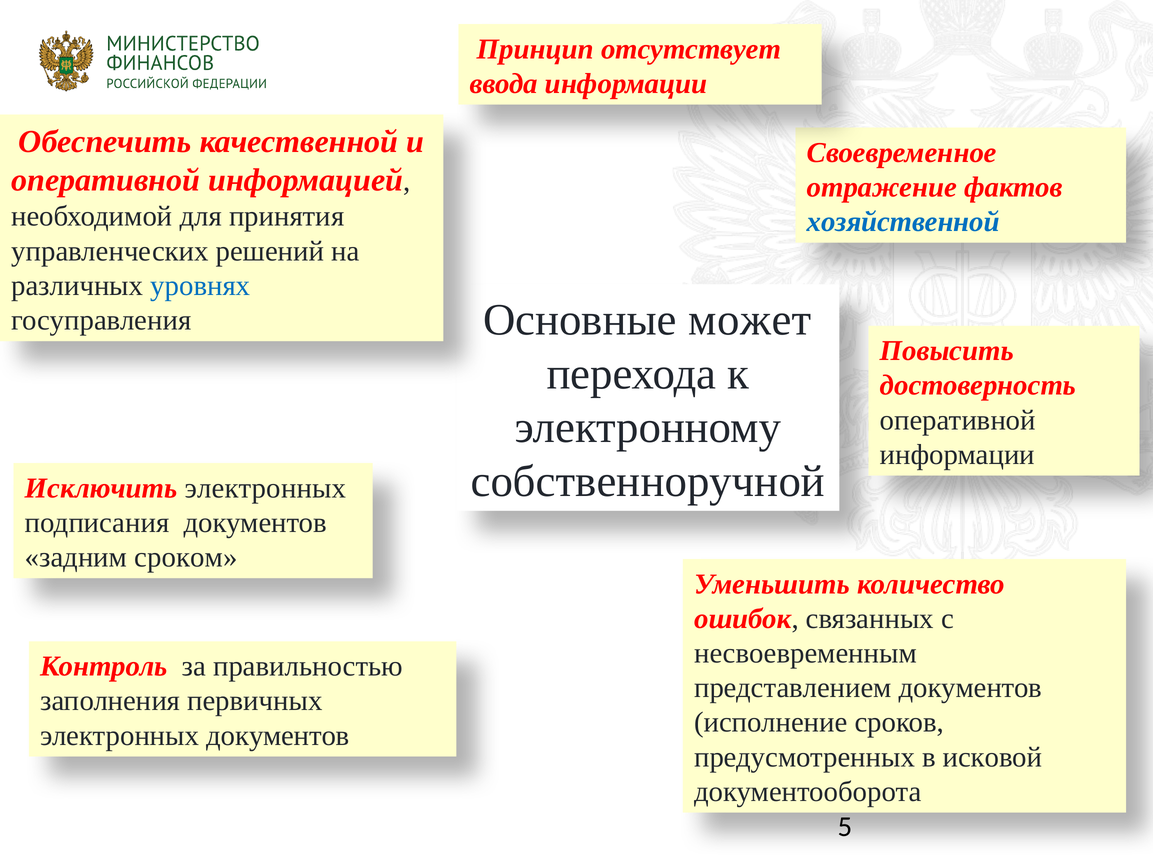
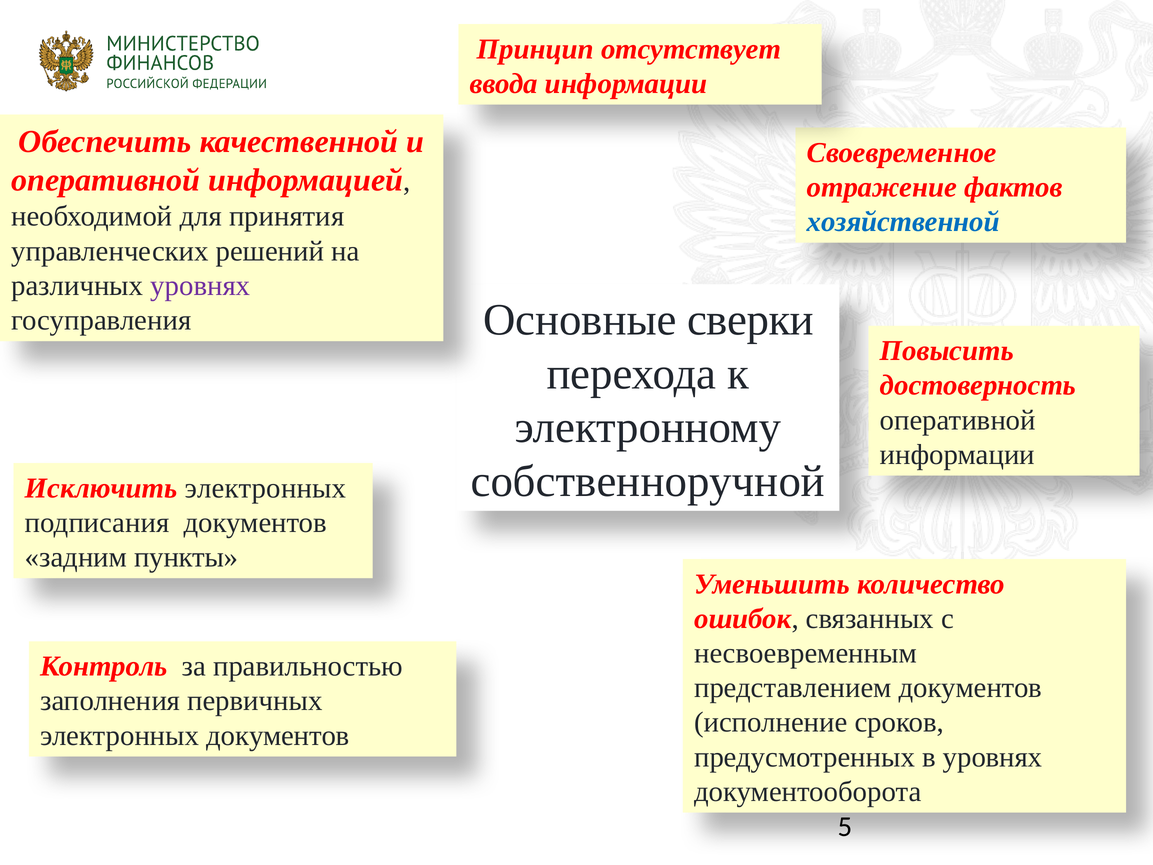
уровнях colour: blue -> purple (200, 286)
может: может -> сверки (750, 320)
сроком: сроком -> пункты (186, 557)
в исковой: исковой -> уровнях (993, 757)
